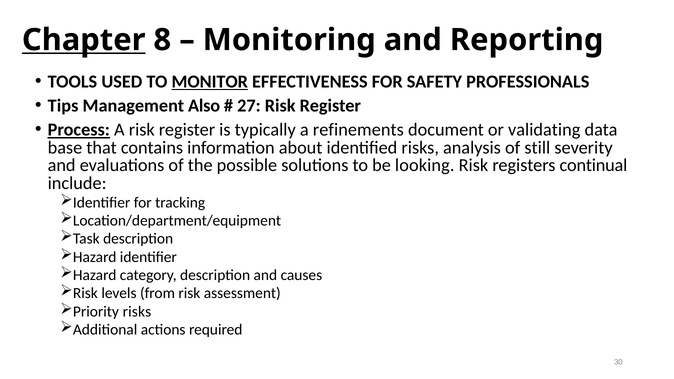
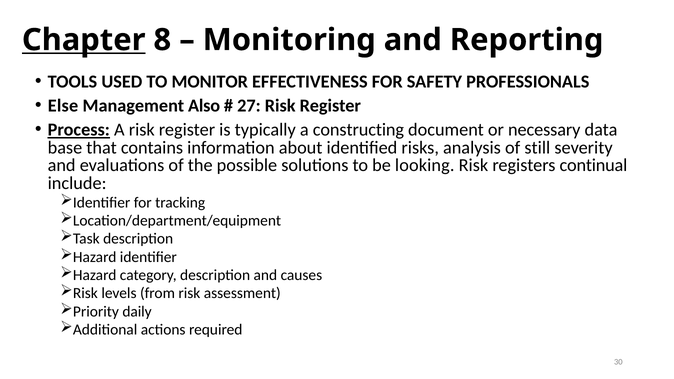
MONITOR underline: present -> none (210, 82)
Tips: Tips -> Else (63, 106)
refinements: refinements -> constructing (358, 130)
validating: validating -> necessary (544, 130)
Priority risks: risks -> daily (137, 312)
